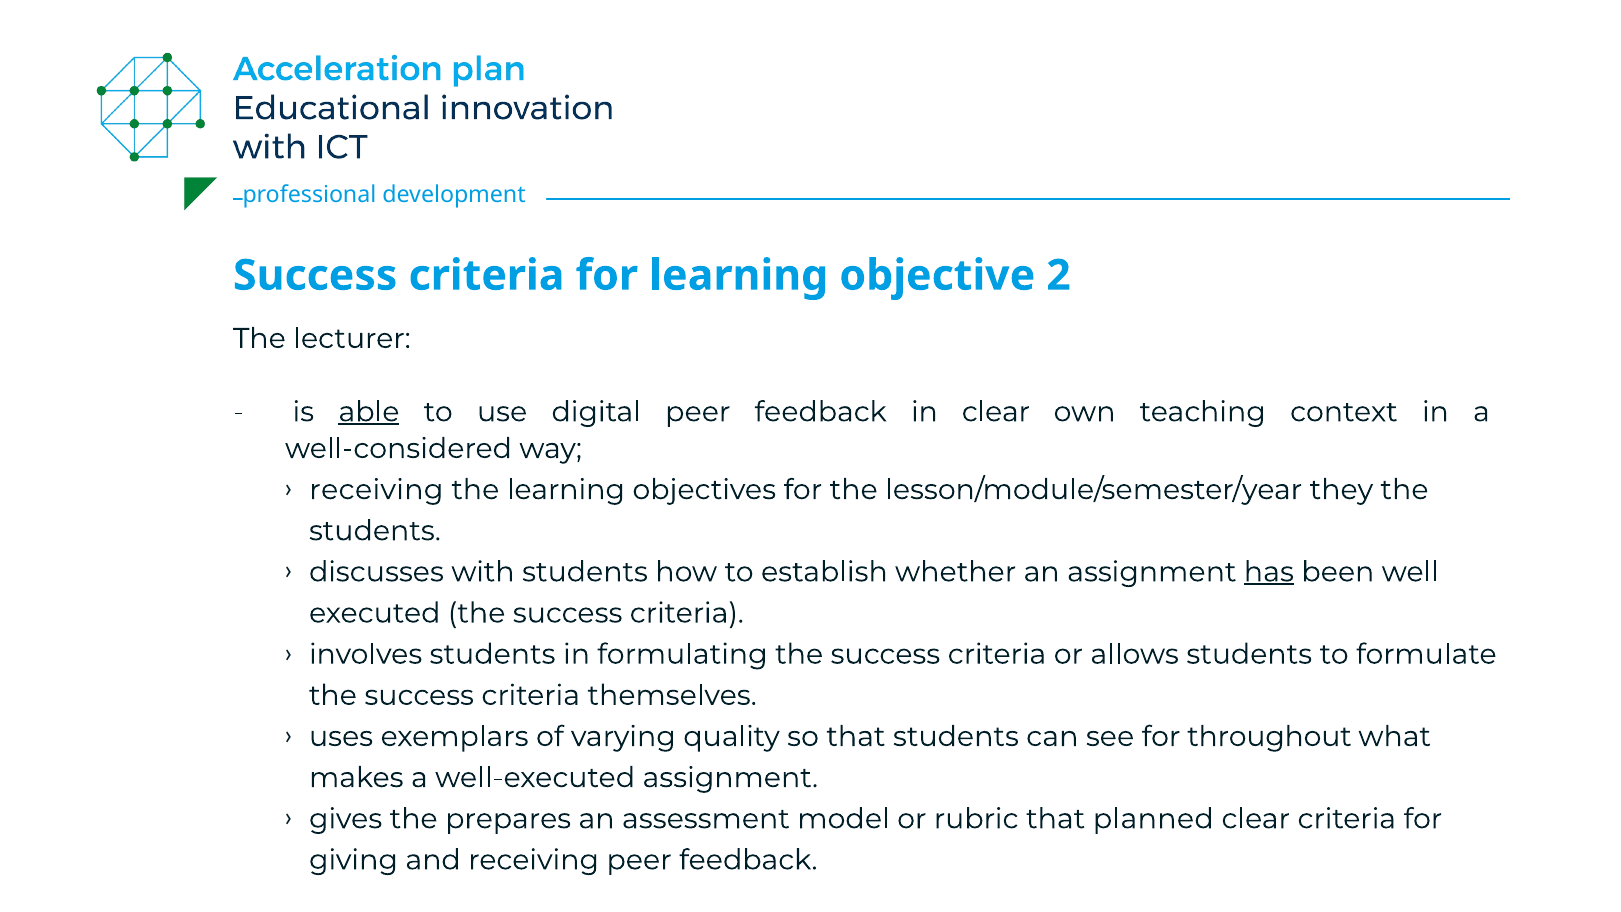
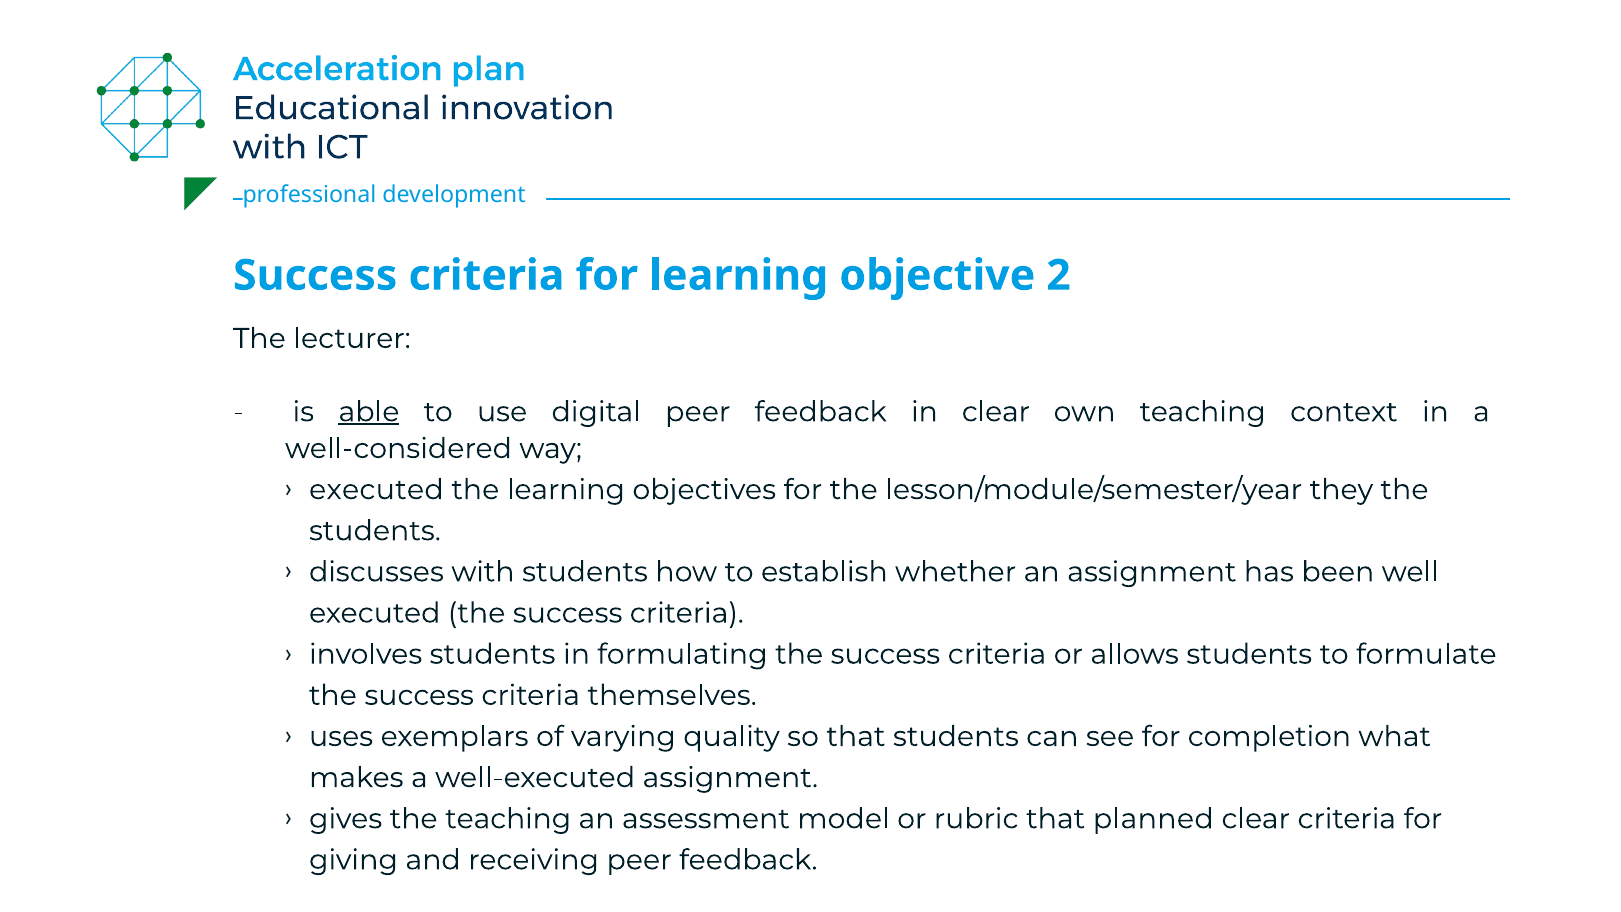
receiving: receiving -> executed (376, 490)
has underline: present -> none (1269, 572)
throughout: throughout -> completion (1269, 736)
the prepares: prepares -> teaching (508, 819)
